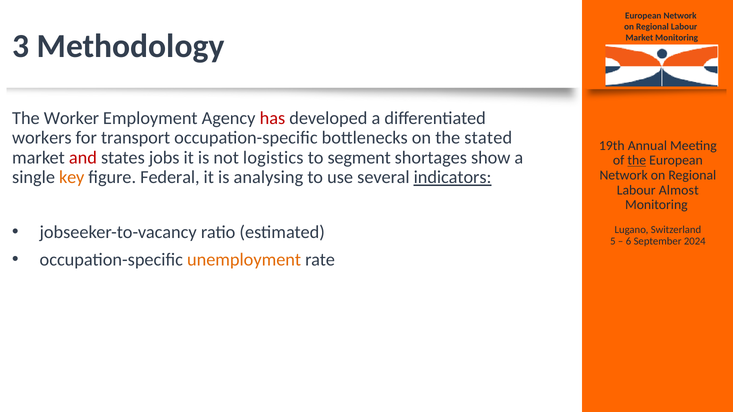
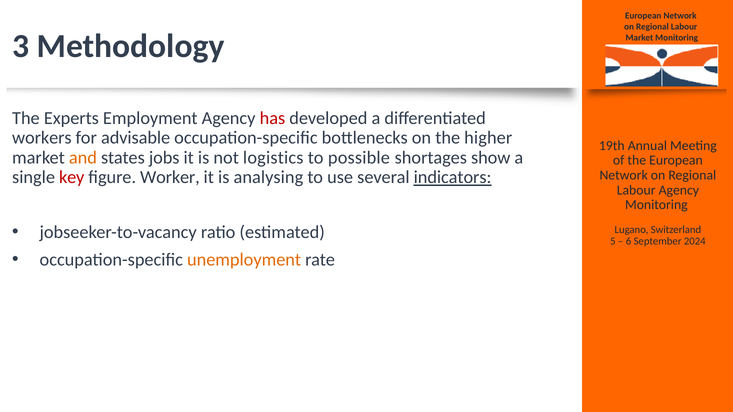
Worker: Worker -> Experts (71, 118)
transport: transport -> advisable (136, 138)
stated: stated -> higher (488, 138)
and colour: red -> orange (83, 158)
segment: segment -> possible (359, 158)
the underline: present -> none (637, 160)
key colour: orange -> red (72, 177)
Federal: Federal -> Worker (170, 177)
Labour Almost: Almost -> Agency (679, 190)
